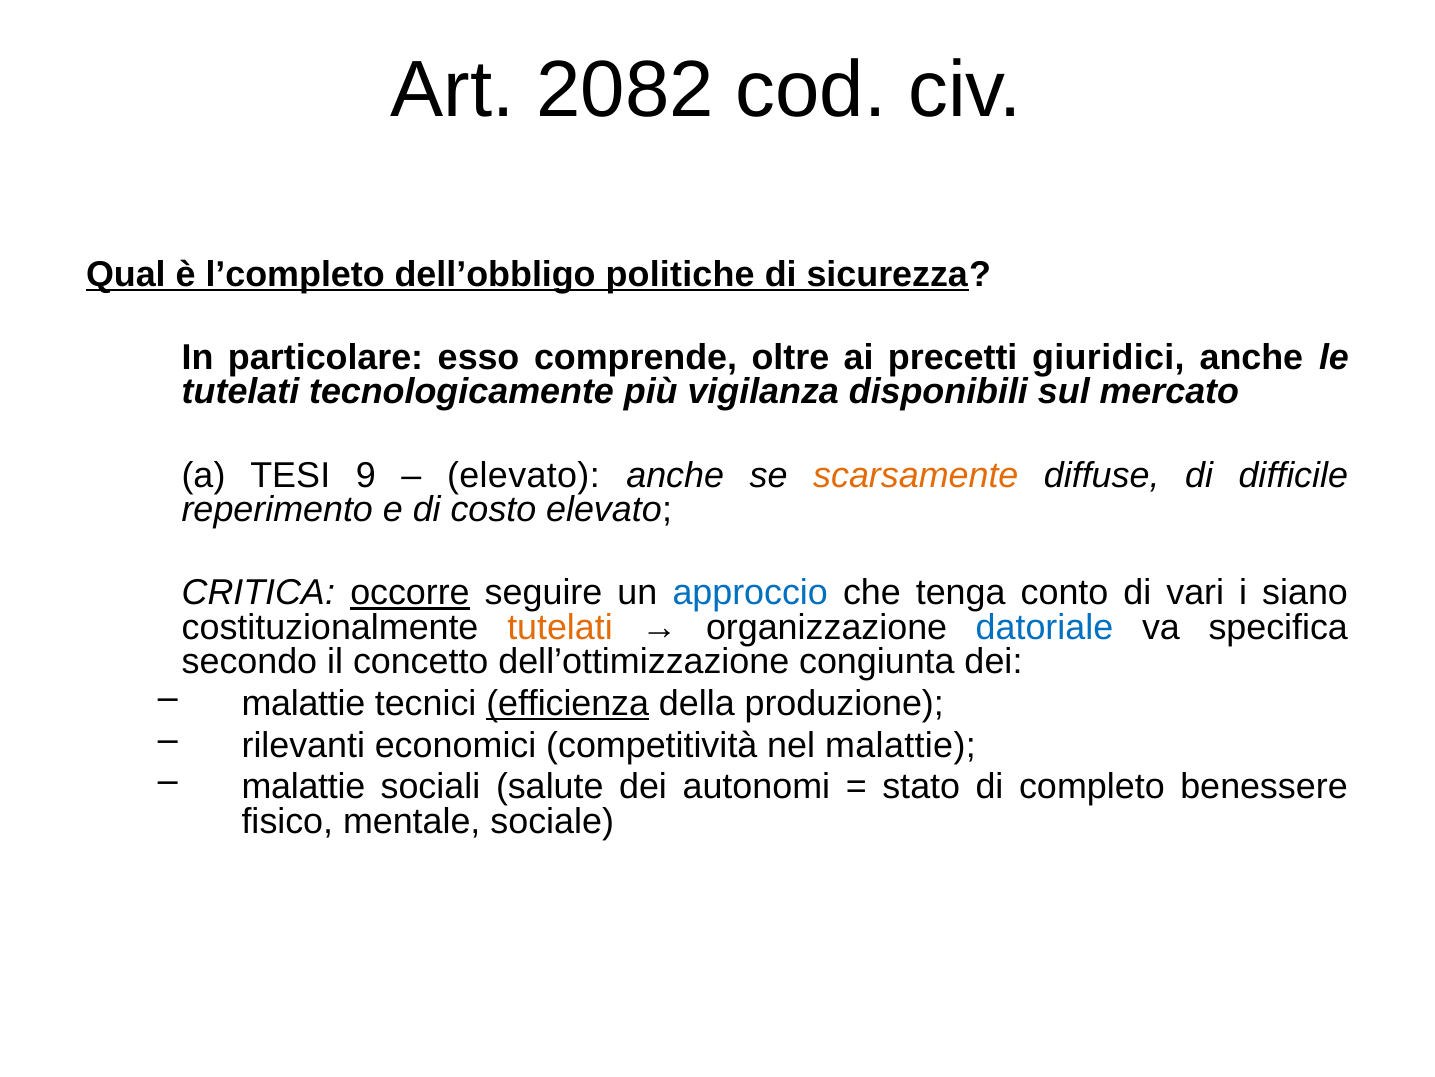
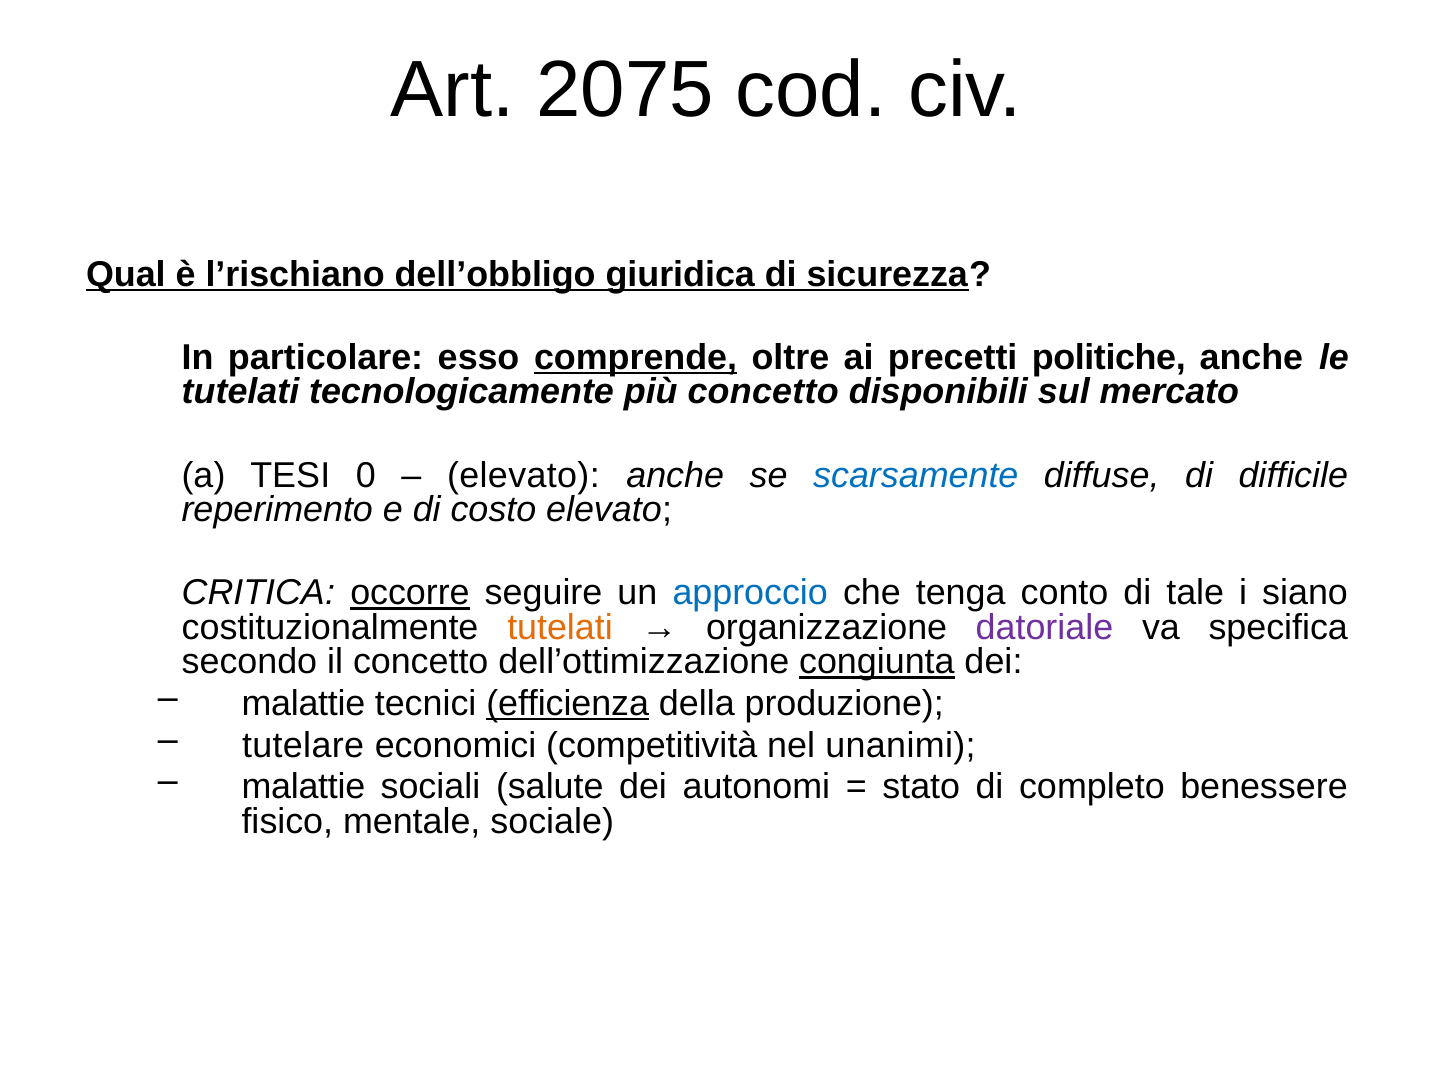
2082: 2082 -> 2075 (625, 91)
l’completo: l’completo -> l’rischiano (295, 274)
politiche: politiche -> giuridica (680, 274)
comprende underline: none -> present (636, 357)
giuridici: giuridici -> politiche (1109, 357)
più vigilanza: vigilanza -> concetto (763, 392)
9: 9 -> 0 (366, 475)
scarsamente colour: orange -> blue (916, 475)
vari: vari -> tale (1195, 593)
datoriale colour: blue -> purple (1044, 627)
congiunta underline: none -> present (877, 662)
rilevanti: rilevanti -> tutelare (303, 745)
nel malattie: malattie -> unanimi (900, 745)
